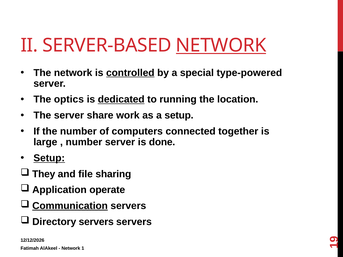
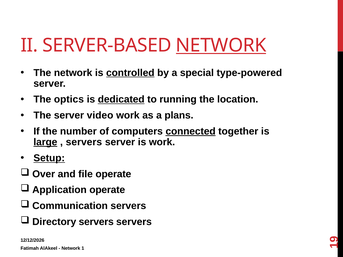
share: share -> video (100, 115)
a setup: setup -> plans (179, 115)
connected underline: none -> present (191, 131)
large underline: none -> present (45, 142)
number: number -> servers (84, 142)
is done: done -> work (162, 142)
They: They -> Over (44, 174)
file sharing: sharing -> operate (113, 174)
Communication underline: present -> none (70, 206)
